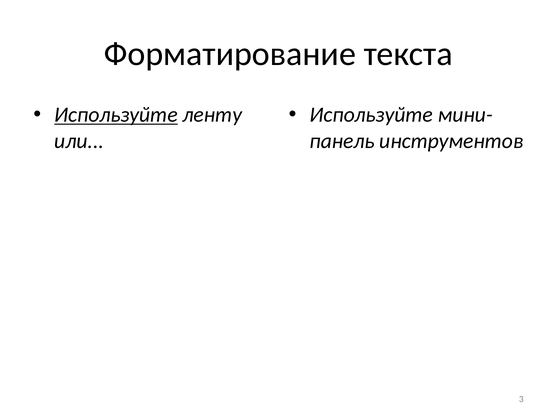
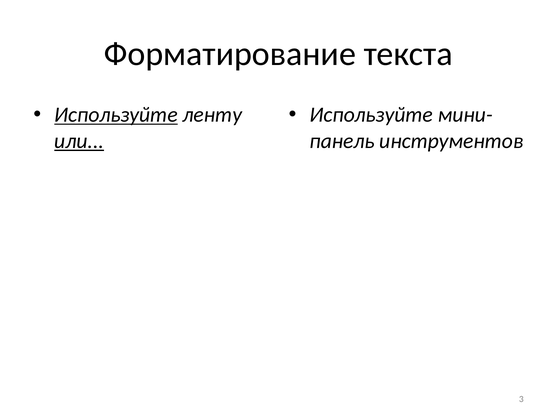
или underline: none -> present (79, 141)
